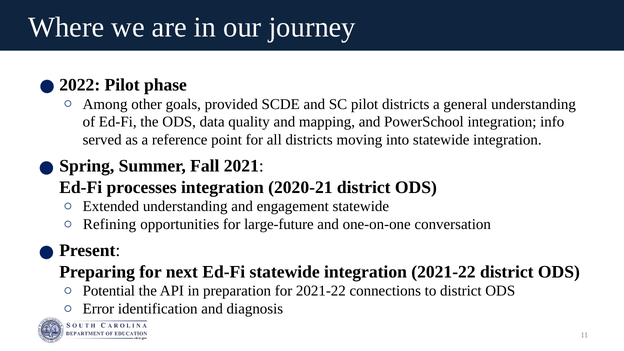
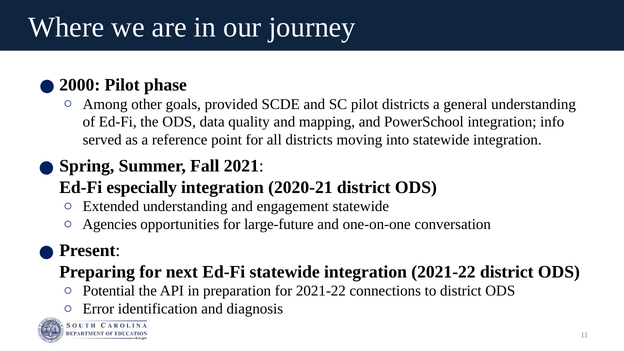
2022: 2022 -> 2000 (80, 85)
processes: processes -> especially (142, 187)
Refining: Refining -> Agencies (110, 224)
